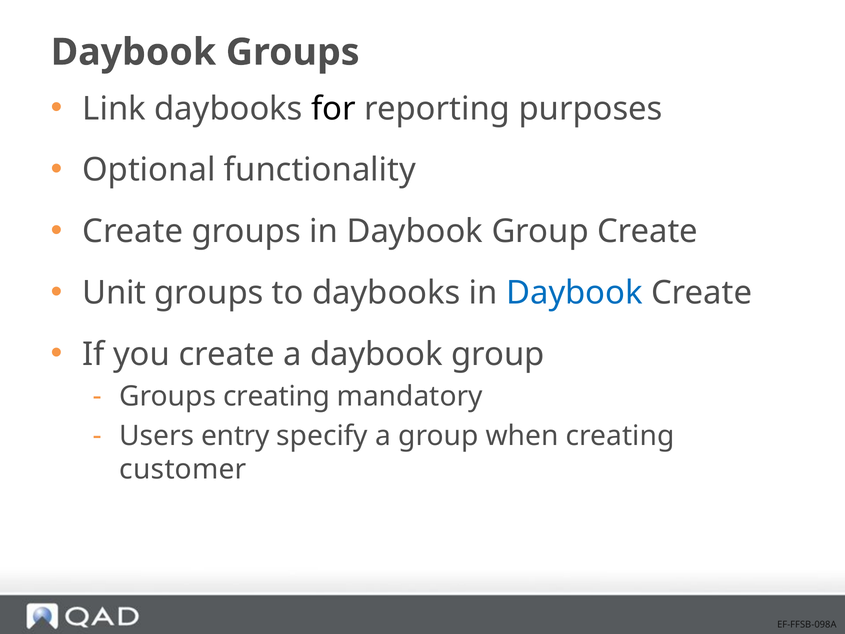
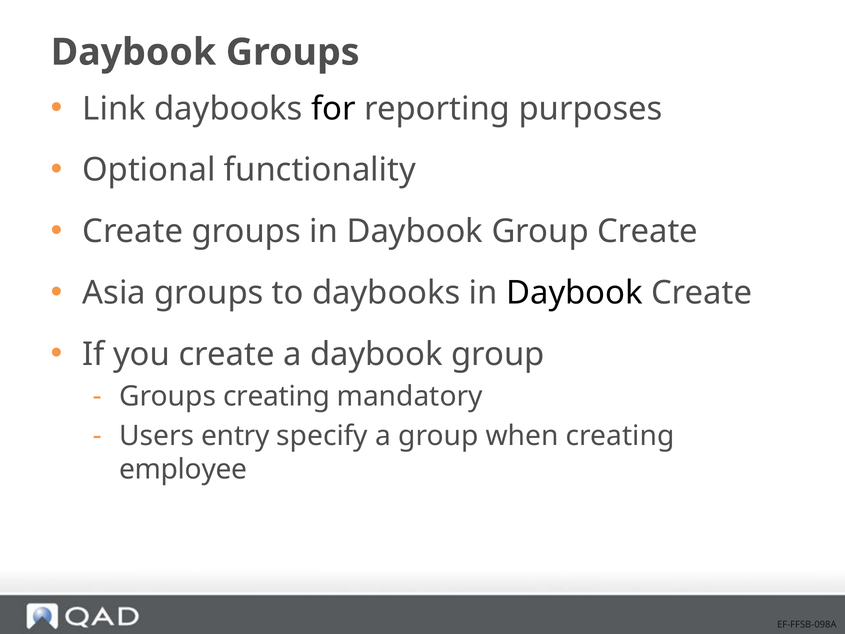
Unit: Unit -> Asia (114, 293)
Daybook colour: blue -> black (574, 293)
customer: customer -> employee (183, 469)
